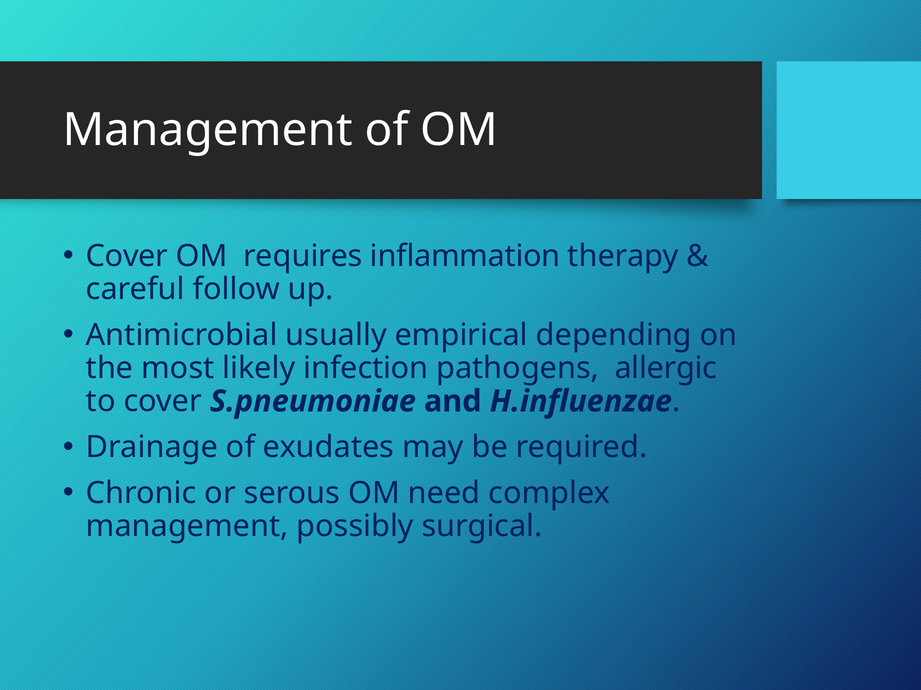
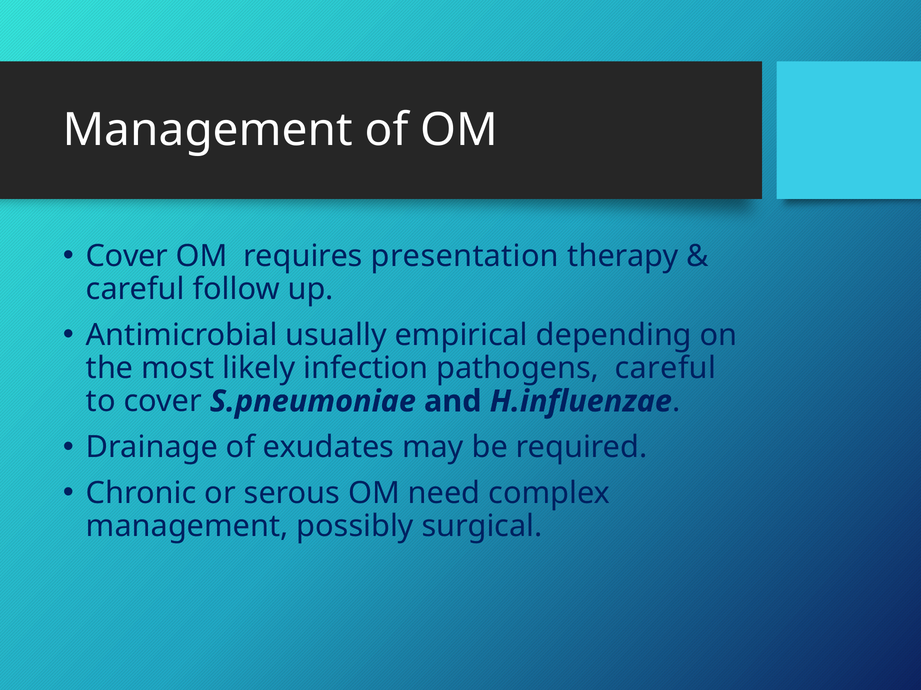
inflammation: inflammation -> presentation (465, 256)
pathogens allergic: allergic -> careful (665, 369)
